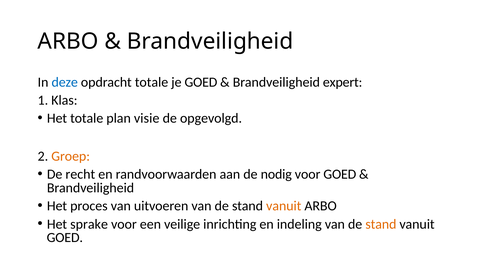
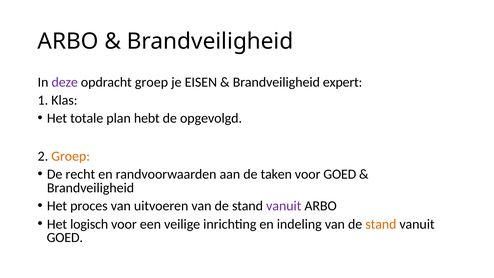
deze colour: blue -> purple (65, 82)
opdracht totale: totale -> groep (151, 82)
je GOED: GOED -> EISEN (201, 82)
visie: visie -> hebt (147, 118)
nodig: nodig -> taken (276, 174)
vanuit colour: orange -> purple (284, 206)
sprake: sprake -> logisch (89, 224)
